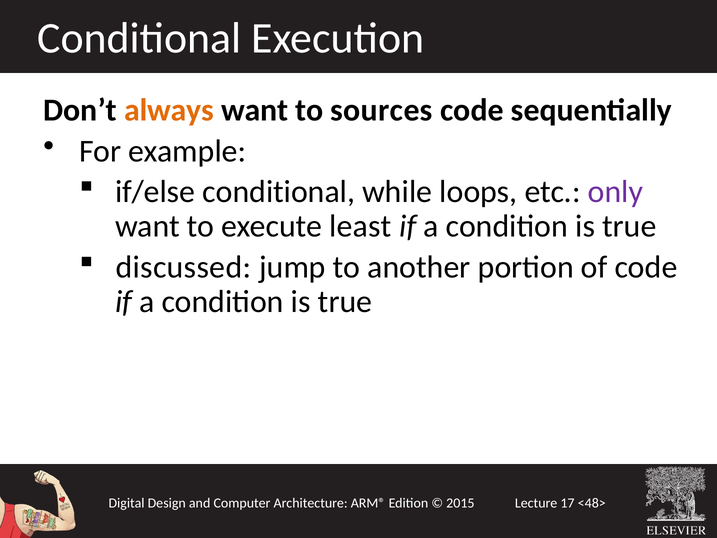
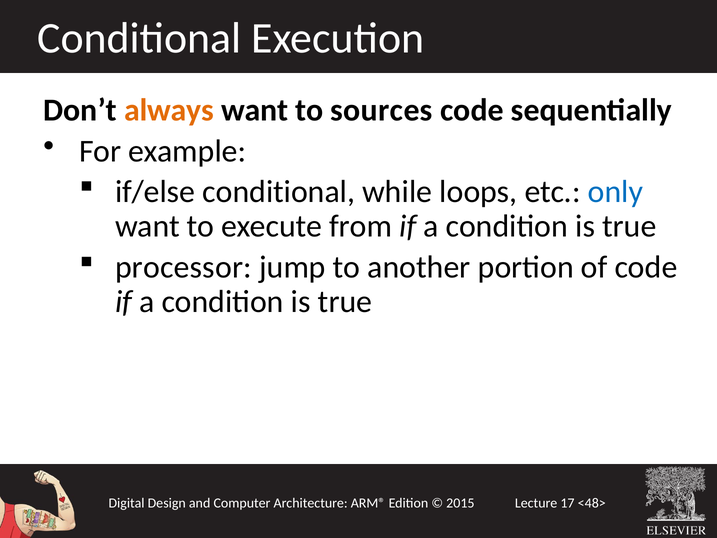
only colour: purple -> blue (615, 192)
least: least -> from (361, 226)
discussed: discussed -> processor (183, 267)
